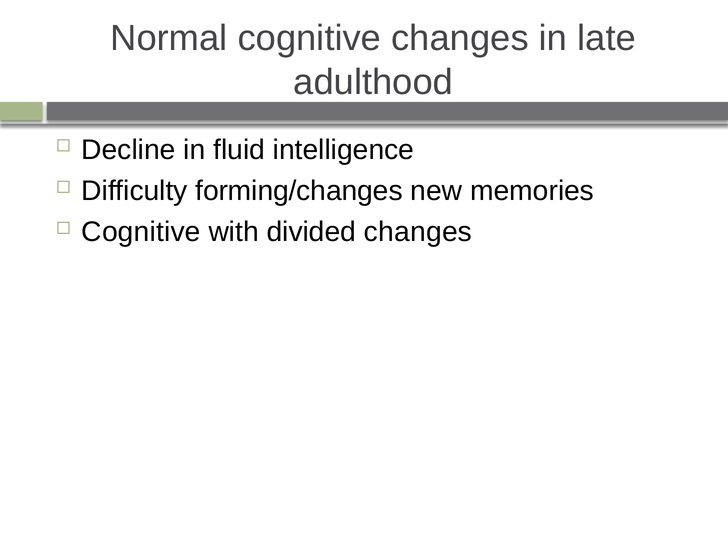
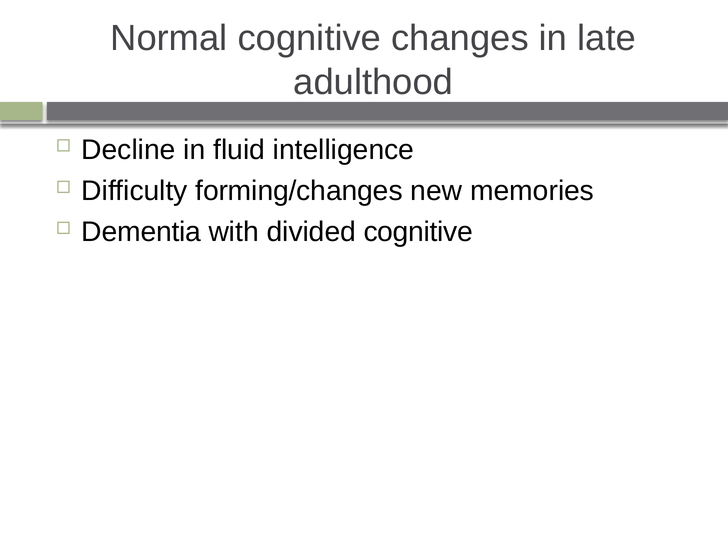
Cognitive: Cognitive -> Dementia (141, 232)
divided changes: changes -> cognitive (418, 232)
